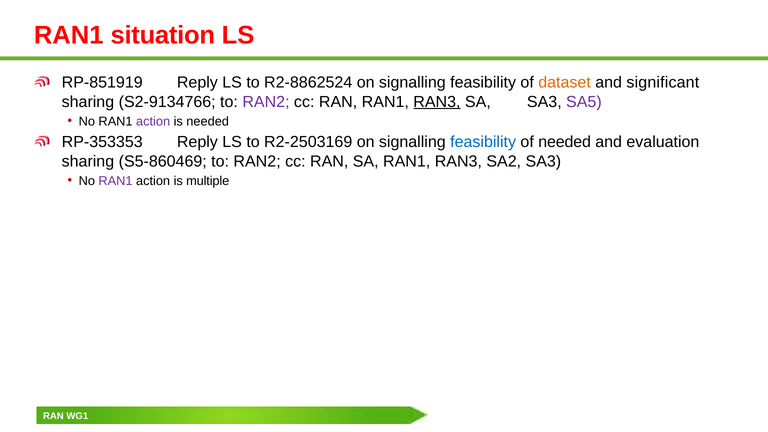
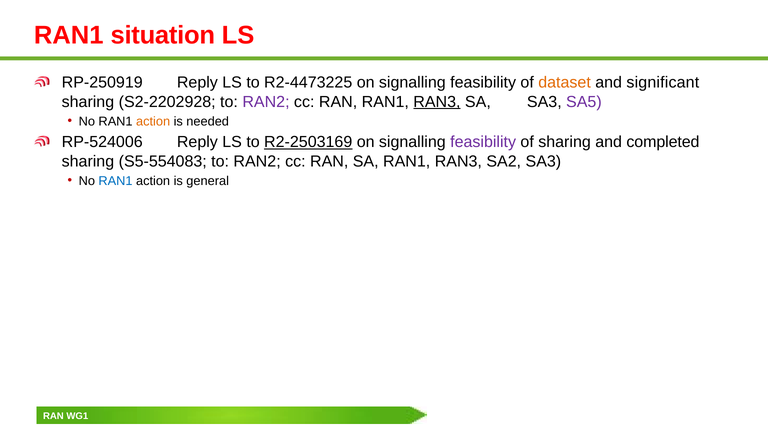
RP-851919: RP-851919 -> RP-250919 (102, 83)
R2-8862524: R2-8862524 -> R2-4473225 (308, 83)
S2-9134766: S2-9134766 -> S2-2202928 (167, 102)
action colour: purple -> orange (153, 121)
RP-353353: RP-353353 -> RP-524006 (102, 142)
R2-2503169 underline: none -> present (308, 142)
feasibility colour: blue -> purple (483, 142)
of needed: needed -> sharing (565, 142)
evaluation: evaluation -> completed (663, 142)
S5-860469: S5-860469 -> S5-554083 (163, 161)
RAN1 colour: purple -> blue (116, 181)
multiple: multiple -> general (208, 181)
